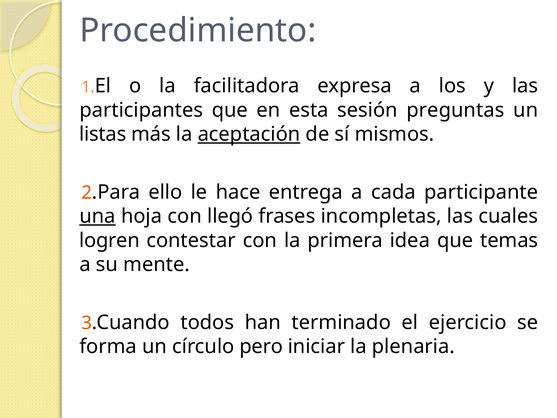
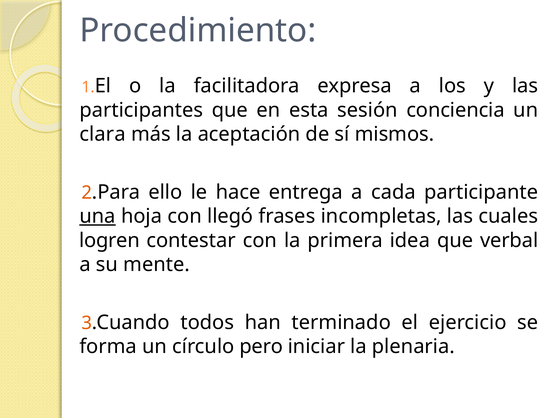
preguntas: preguntas -> conciencia (456, 110)
listas: listas -> clara (103, 134)
aceptación underline: present -> none (249, 134)
temas: temas -> verbal (509, 240)
